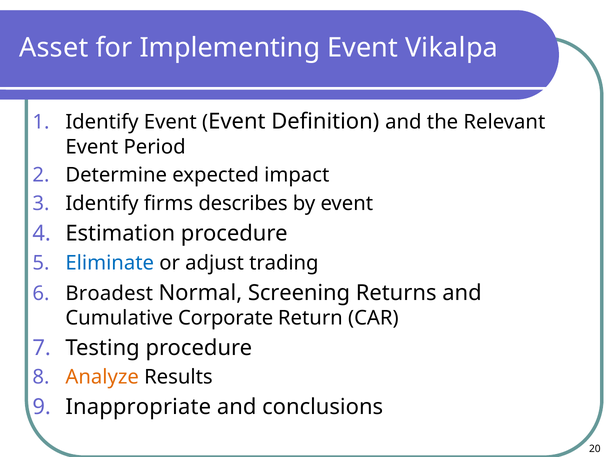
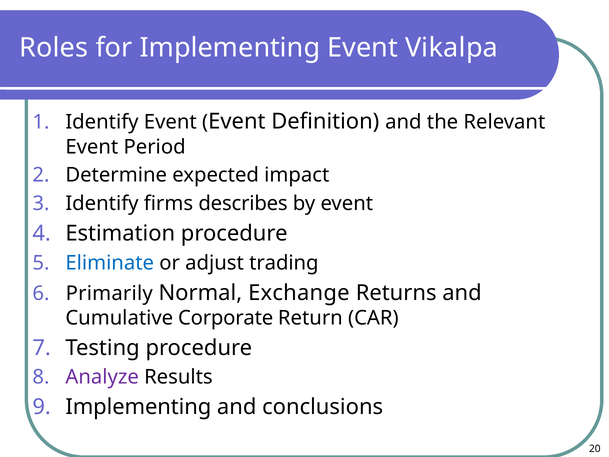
Asset: Asset -> Roles (54, 48)
Broadest: Broadest -> Primarily (109, 293)
Screening: Screening -> Exchange (299, 293)
Analyze colour: orange -> purple (102, 377)
Inappropriate: Inappropriate -> Implementing (138, 407)
